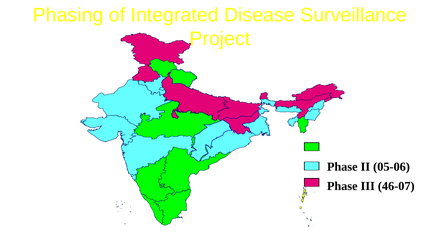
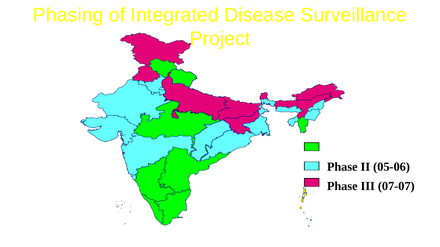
46-07: 46-07 -> 07-07 (396, 186)
